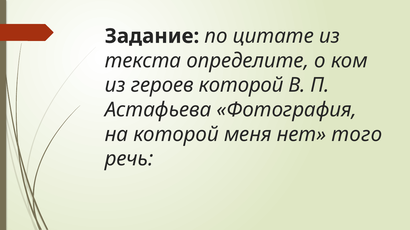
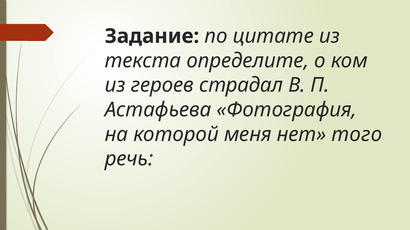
героев которой: которой -> страдал (241, 85)
